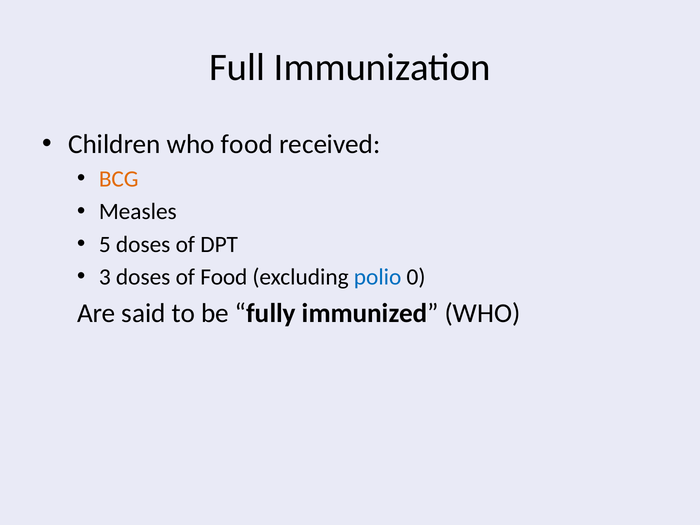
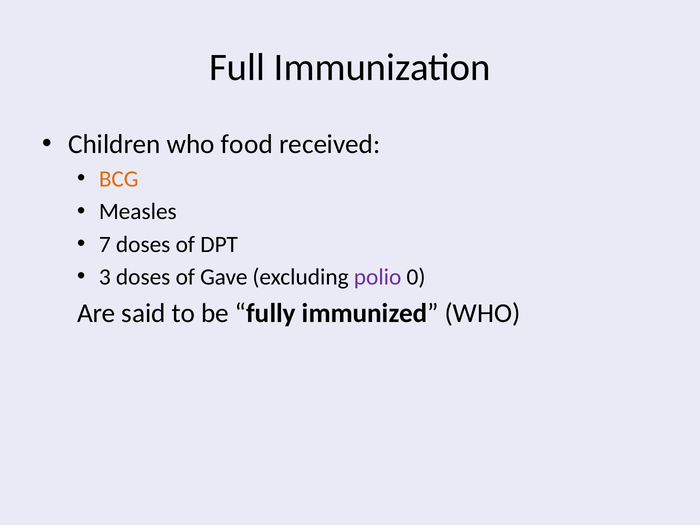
5: 5 -> 7 (105, 244)
of Food: Food -> Gave (224, 277)
polio colour: blue -> purple (378, 277)
